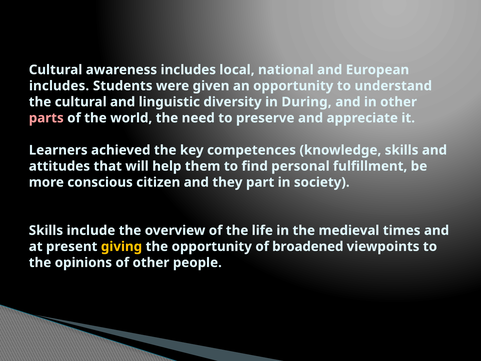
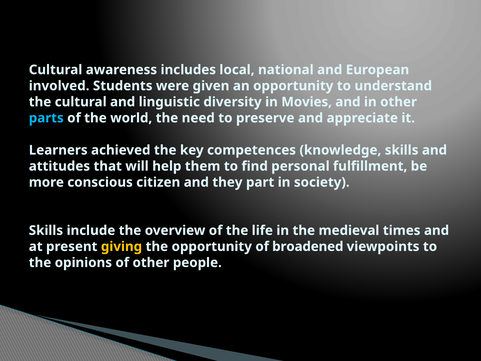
includes: includes -> involved (59, 86)
During: During -> Movies (307, 102)
parts colour: pink -> light blue (46, 118)
